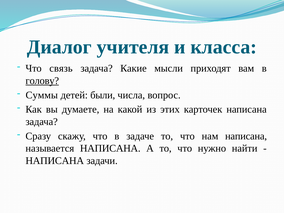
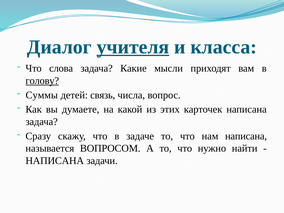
учителя underline: none -> present (133, 47)
связь: связь -> слова (61, 68)
были: были -> связь (103, 95)
называется НАПИСАНА: НАПИСАНА -> ВОПРОСОМ (110, 148)
